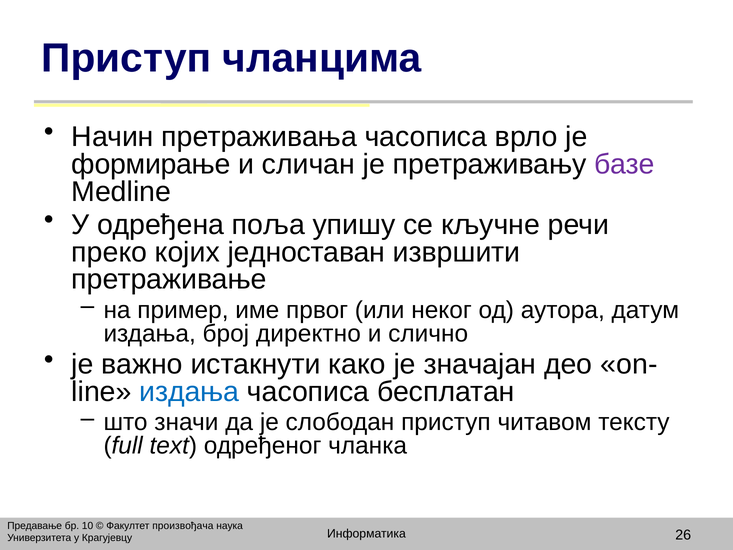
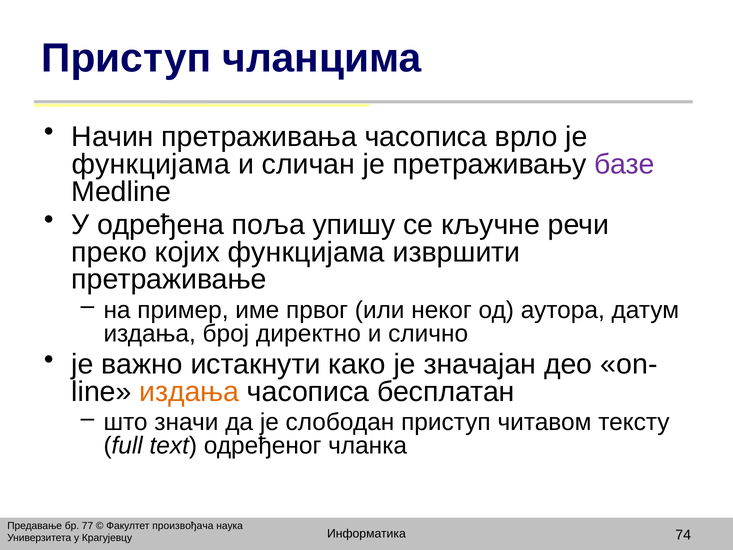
формирање: формирање -> функцијама (151, 164)
којих једноставан: једноставан -> функцијама (306, 252)
издања colour: blue -> orange (189, 392)
10: 10 -> 77 (88, 525)
26: 26 -> 74 (683, 535)
